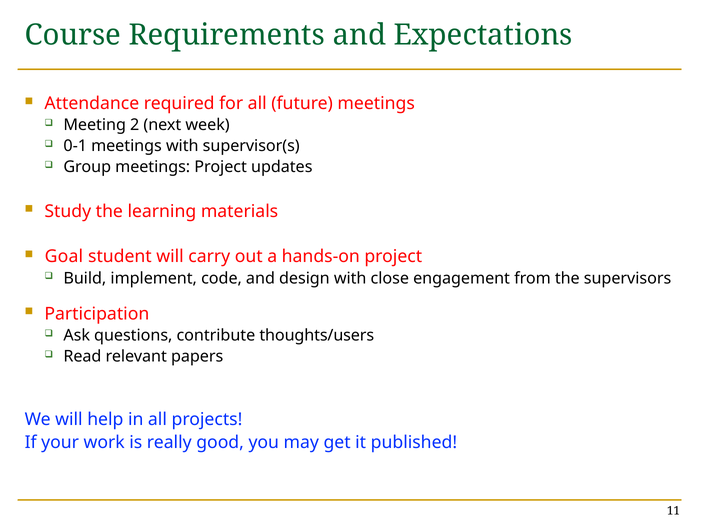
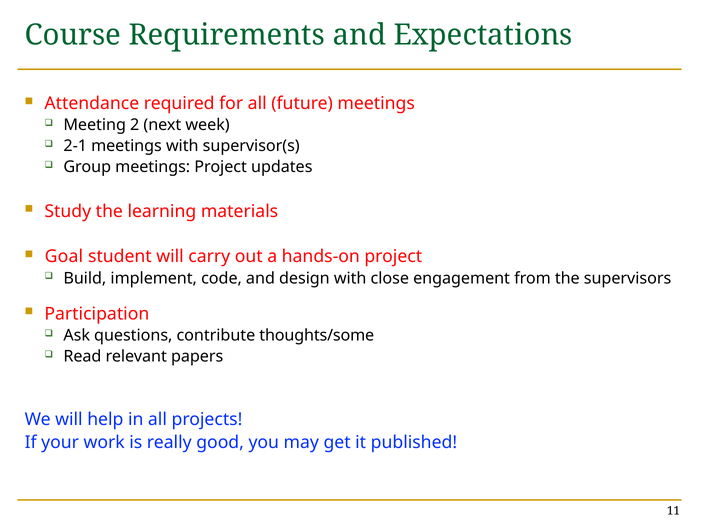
0-1: 0-1 -> 2-1 (75, 146)
thoughts/users: thoughts/users -> thoughts/some (317, 335)
